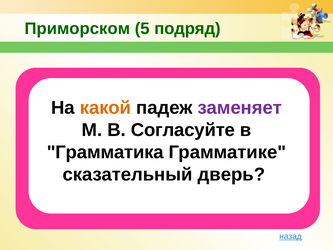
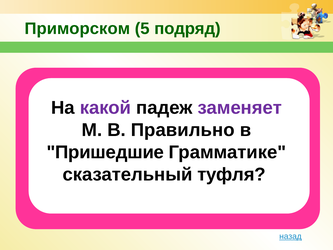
какой colour: orange -> purple (105, 108)
Согласуйте: Согласуйте -> Правильно (183, 130)
Грамматика: Грамматика -> Пришедшие (105, 152)
дверь: дверь -> туфля (231, 174)
